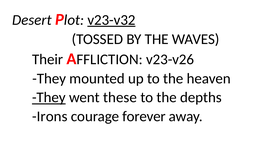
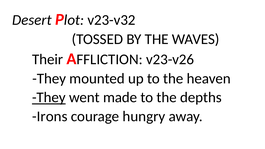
v23-v32 underline: present -> none (111, 20)
these: these -> made (120, 98)
forever: forever -> hungry (144, 116)
